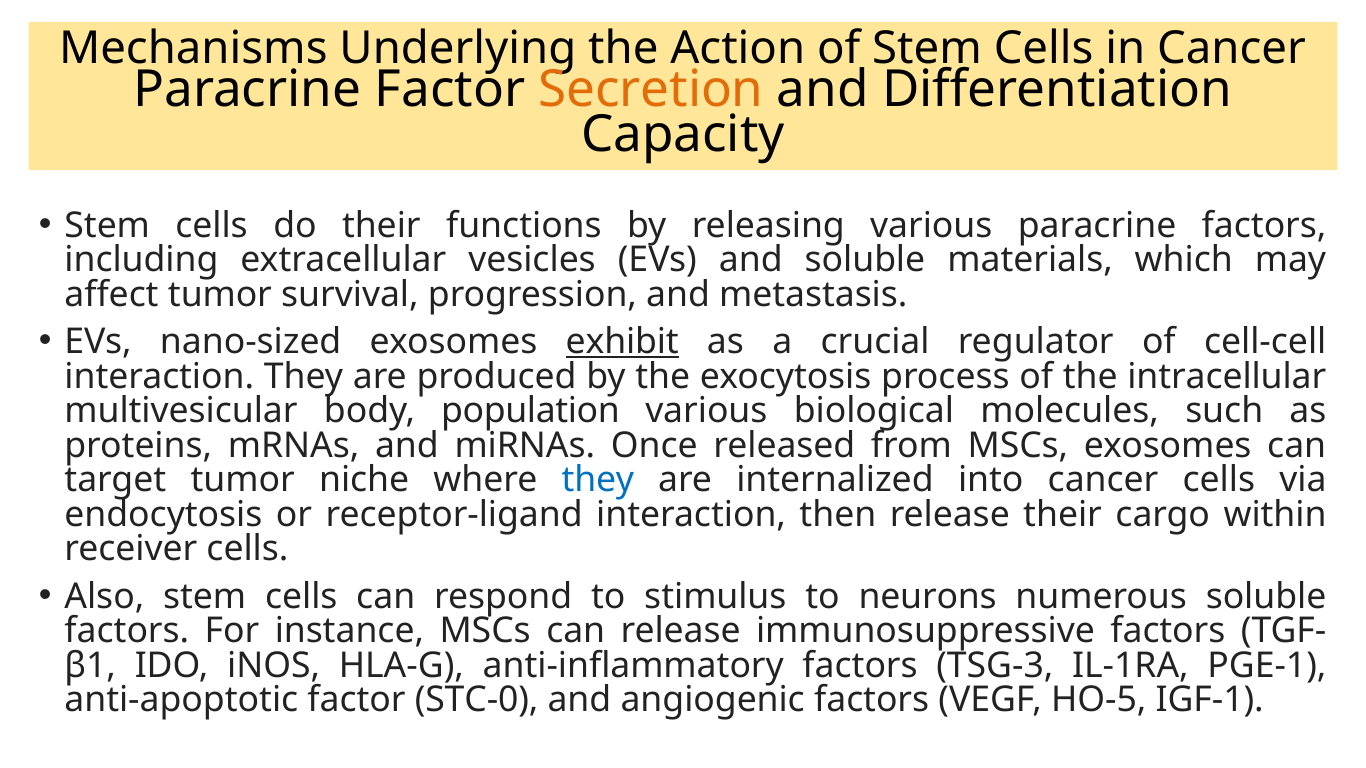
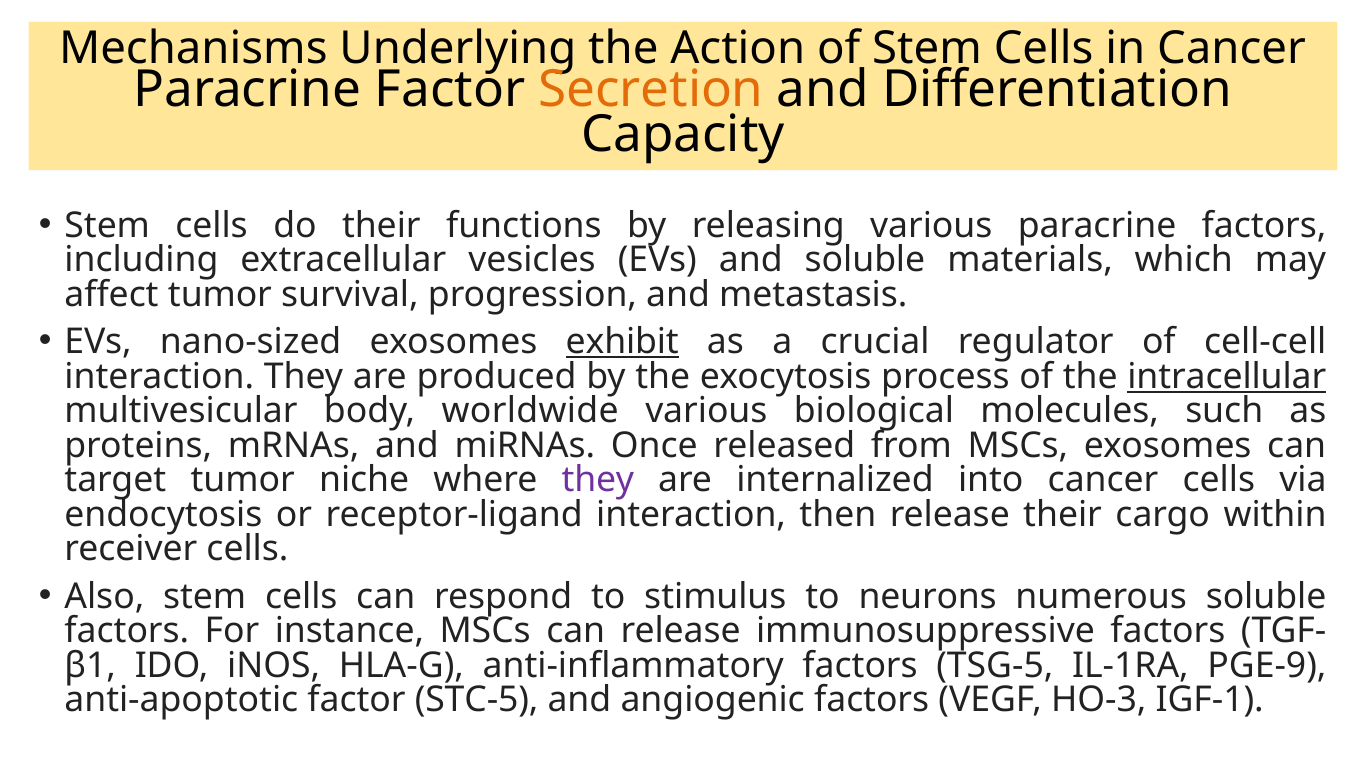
intracellular underline: none -> present (1227, 377)
population: population -> worldwide (530, 411)
they colour: blue -> purple (598, 480)
TSG-3: TSG-3 -> TSG-5 (995, 666)
PGE-1: PGE-1 -> PGE-9 (1267, 666)
STC-0: STC-0 -> STC-5 (477, 701)
HO-5: HO-5 -> HO-3 (1099, 701)
